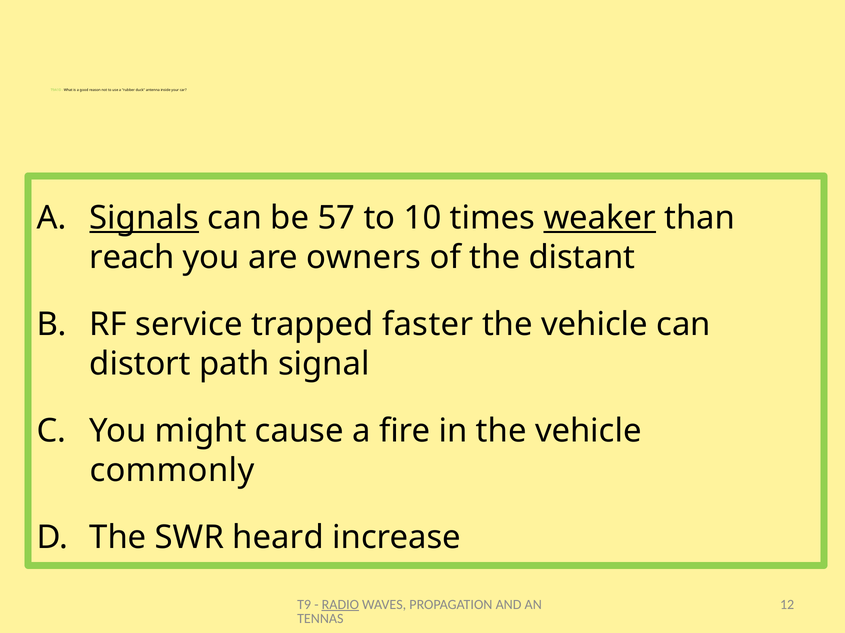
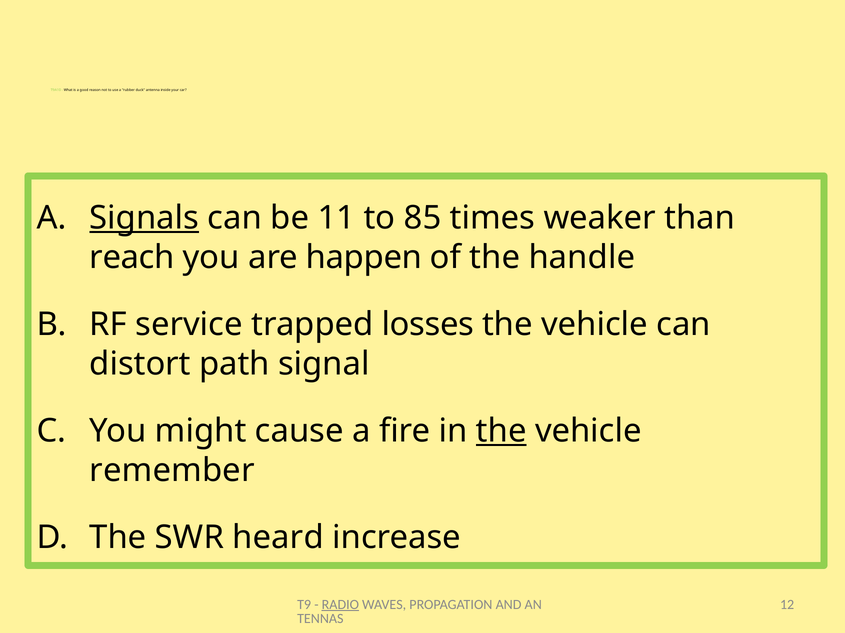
57: 57 -> 11 (336, 218)
10: 10 -> 85 (423, 218)
weaker underline: present -> none (600, 218)
owners: owners -> happen (364, 258)
distant: distant -> handle (582, 258)
faster: faster -> losses (428, 325)
the underline: none -> present (501, 432)
commonly: commonly -> remember (172, 471)
